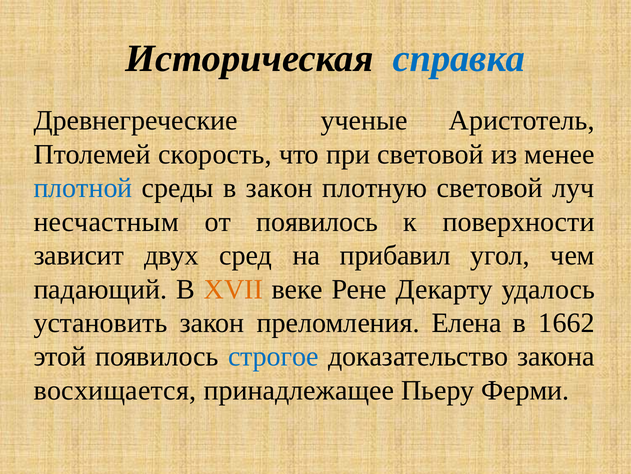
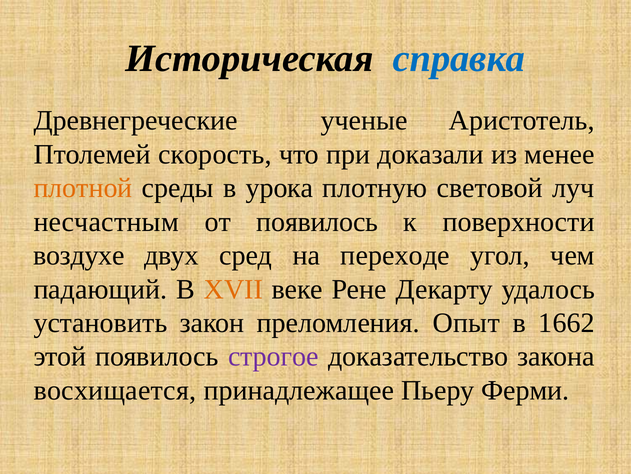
при световой: световой -> доказали (431, 154)
плотной colour: blue -> orange (83, 188)
в закон: закон -> урока (280, 188)
зависит: зависит -> воздухе (79, 255)
прибавил: прибавил -> переходе (395, 255)
Елена: Елена -> Опыт (466, 322)
строгое colour: blue -> purple (273, 356)
